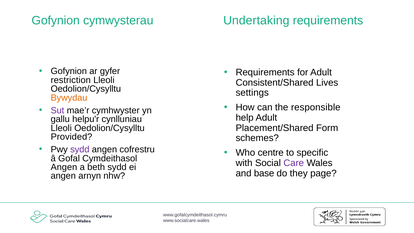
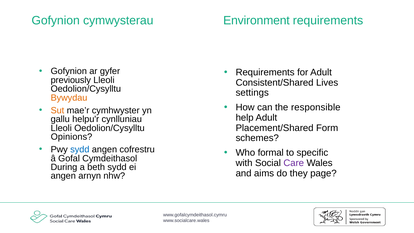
Undertaking: Undertaking -> Environment (256, 20)
restriction: restriction -> previously (71, 80)
Sut colour: purple -> orange (57, 110)
Provided: Provided -> Opinions (71, 137)
sydd colour: purple -> blue (80, 149)
centre: centre -> formal (271, 153)
Angen: Angen -> During (64, 167)
base: base -> aims (264, 173)
